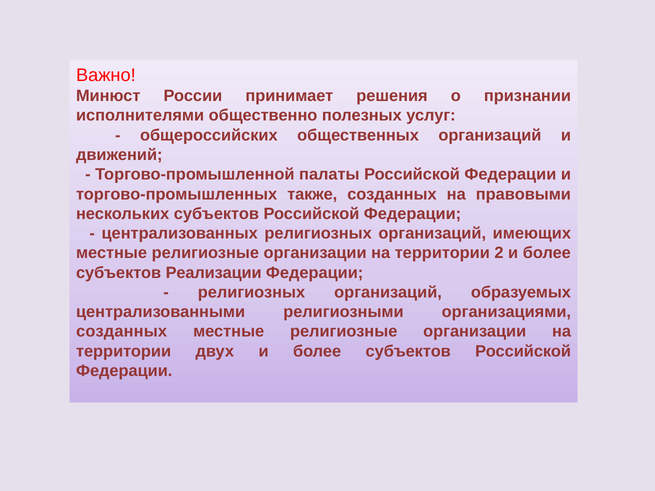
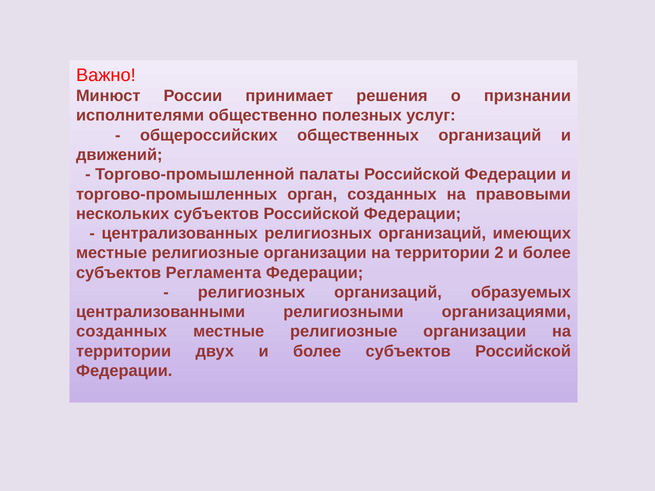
также: также -> орган (312, 194)
Реализации: Реализации -> Регламента (214, 273)
